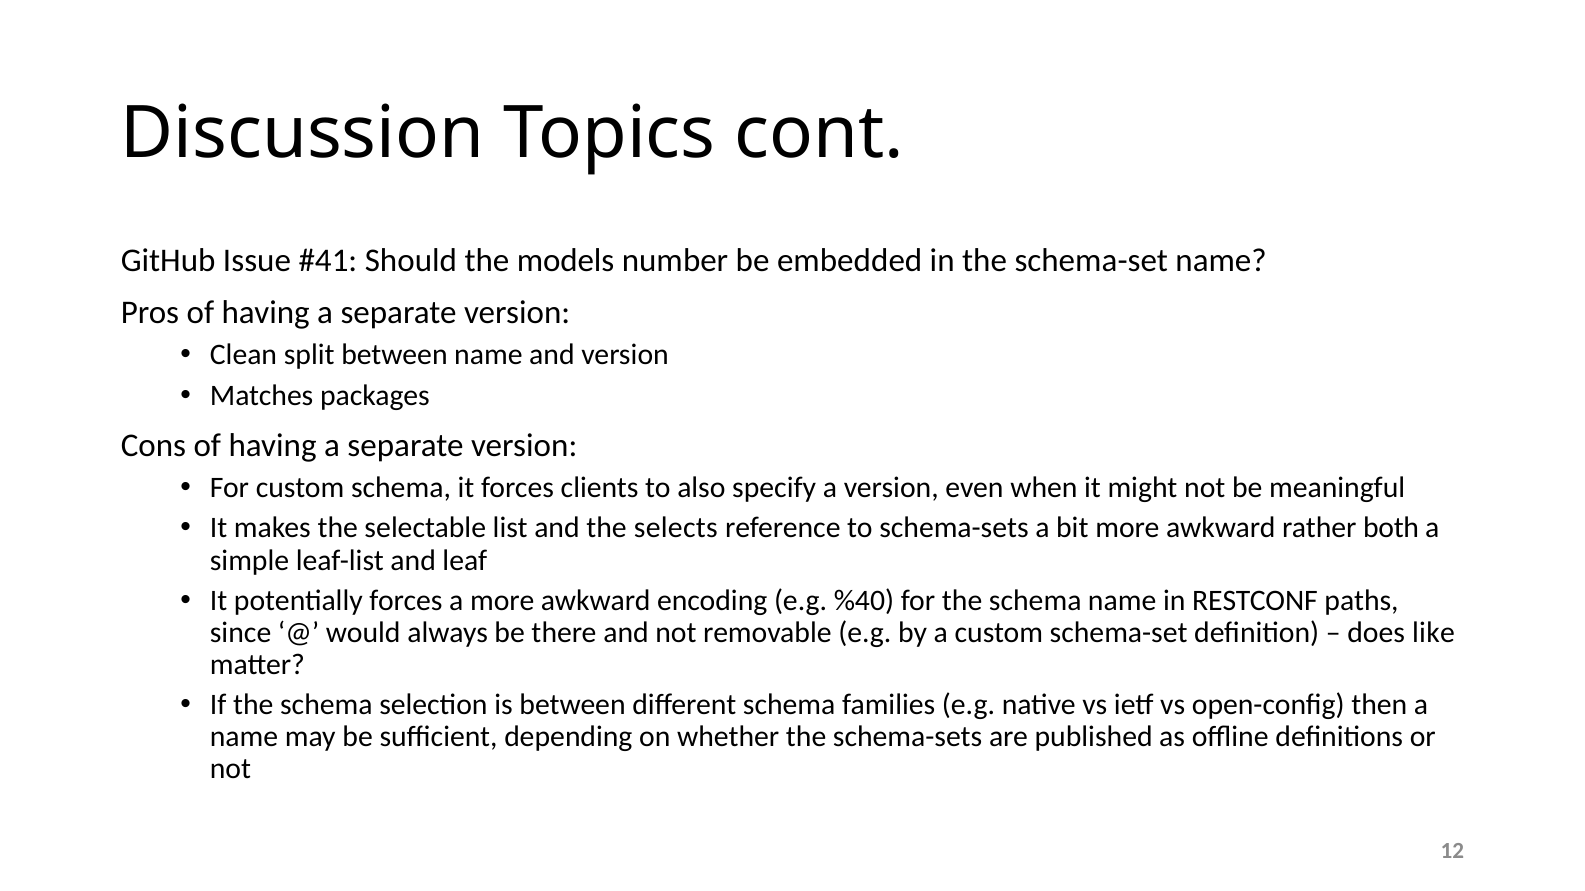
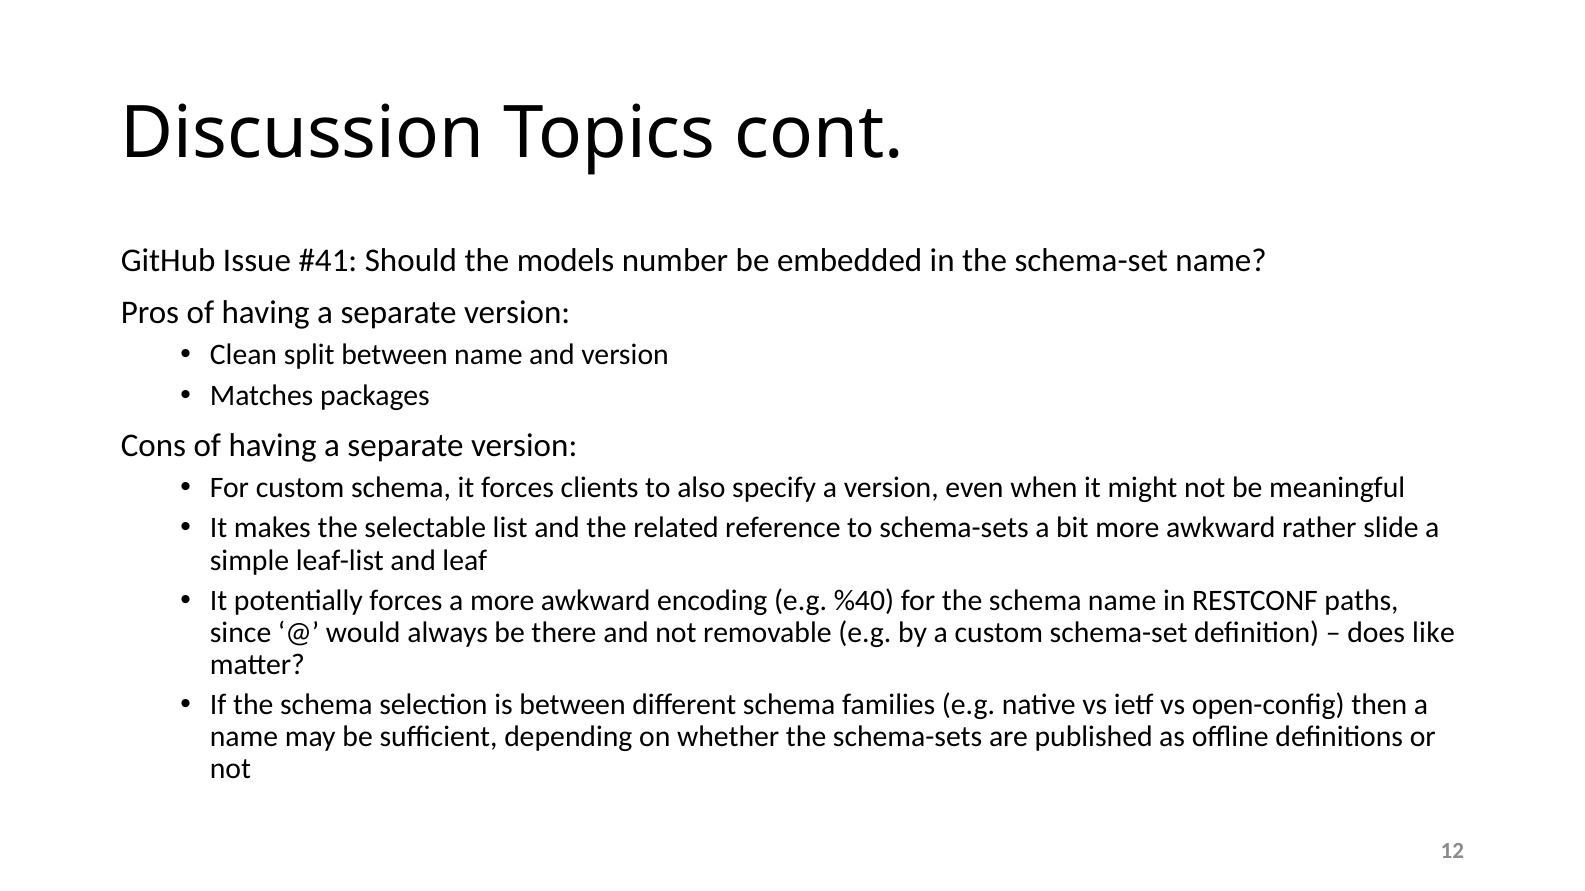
selects: selects -> related (676, 528)
both: both -> slide (1391, 528)
